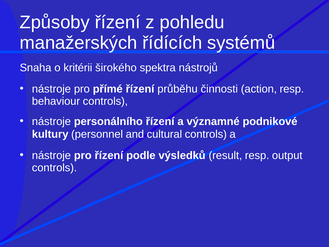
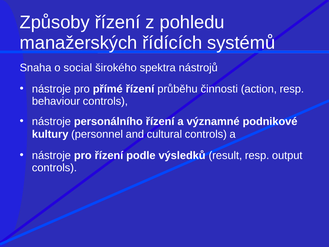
kritérii: kritérii -> social (78, 68)
